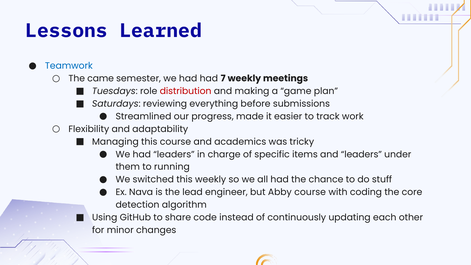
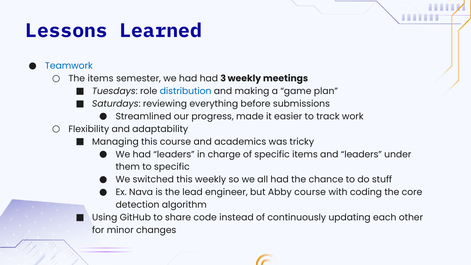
The came: came -> items (101, 79)
7: 7 -> 3 (223, 79)
distribution colour: red -> blue (186, 91)
to running: running -> specific (172, 167)
